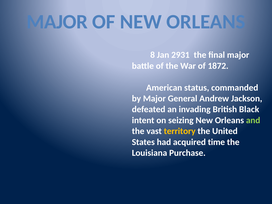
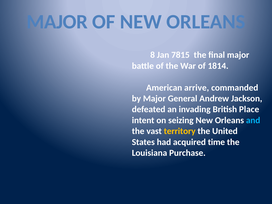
2931: 2931 -> 7815 (180, 55)
1872: 1872 -> 1814 (218, 66)
status: status -> arrive (197, 88)
Black: Black -> Place (249, 109)
and colour: light green -> light blue (253, 120)
